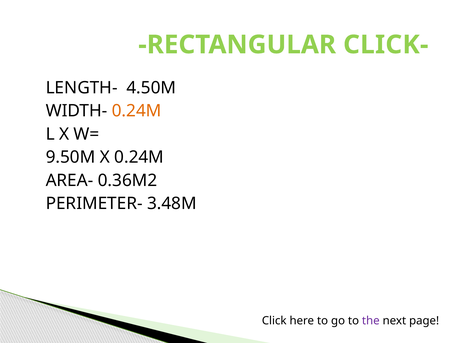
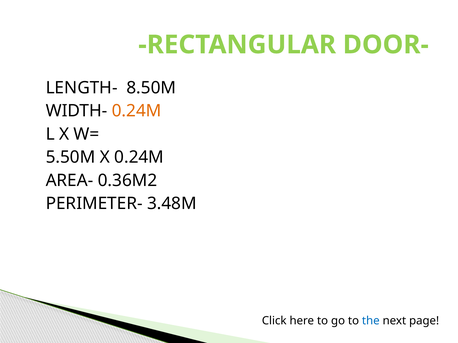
CLICK-: CLICK- -> DOOR- (386, 45)
4.50M: 4.50M -> 8.50M (151, 88)
9.50M: 9.50M -> 5.50M (71, 157)
the colour: purple -> blue (371, 321)
